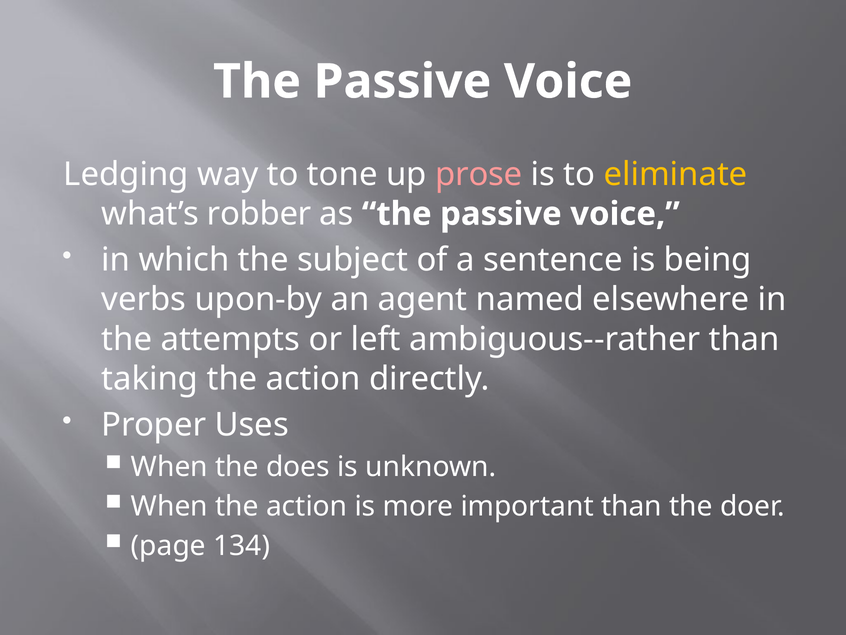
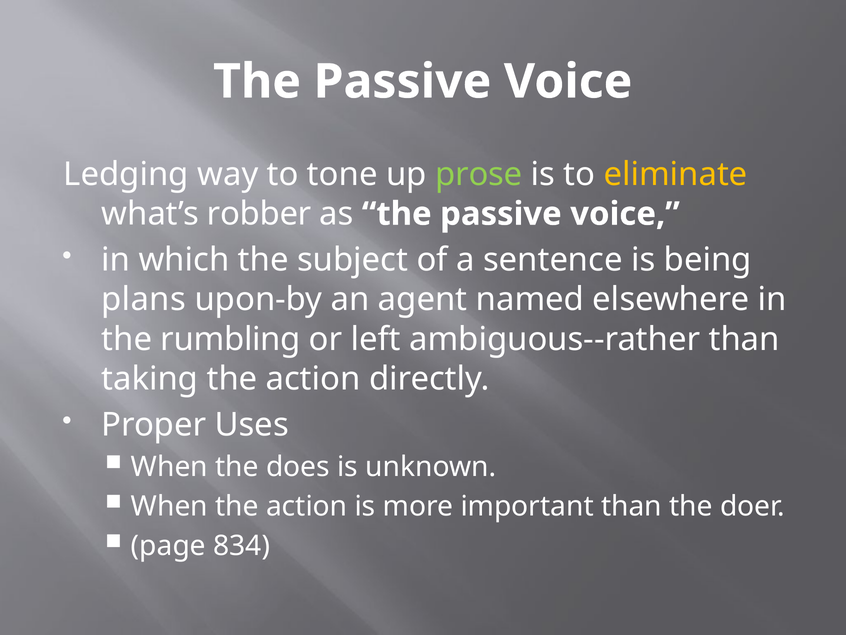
prose colour: pink -> light green (479, 174)
verbs: verbs -> plans (144, 299)
attempts: attempts -> rumbling (231, 339)
134: 134 -> 834 (242, 545)
